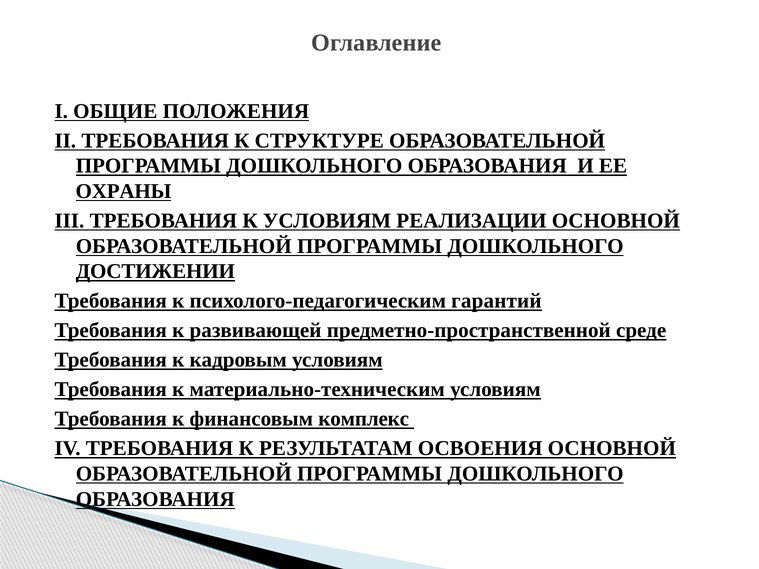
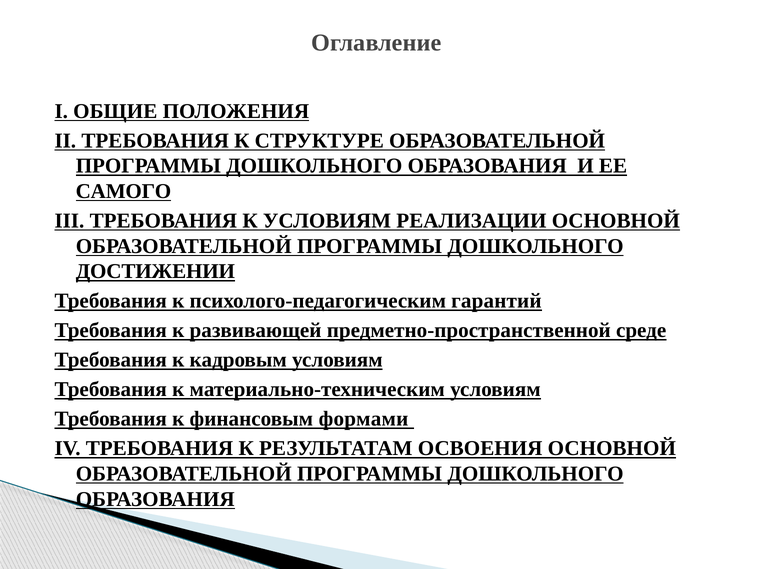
ОХРАНЫ: ОХРАНЫ -> САМОГО (123, 191)
комплекс: комплекс -> формами (364, 419)
